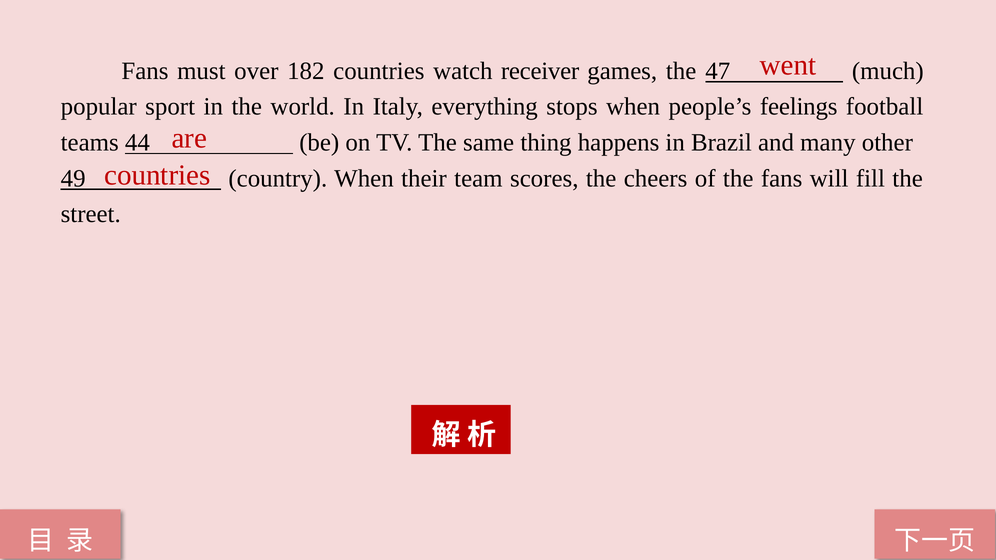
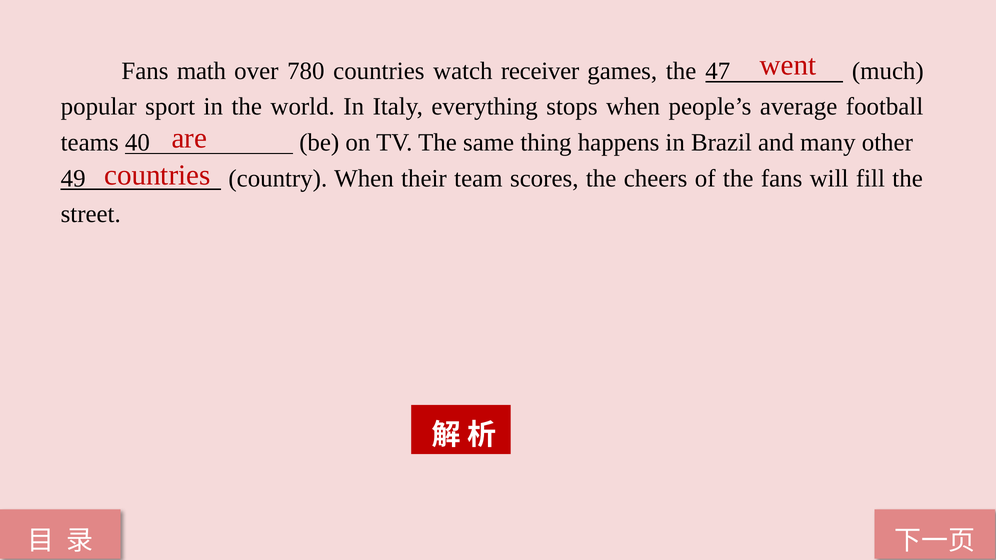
must: must -> math (201, 71)
182: 182 -> 780 (306, 71)
feelings: feelings -> average (799, 107)
44: 44 -> 40 (137, 143)
